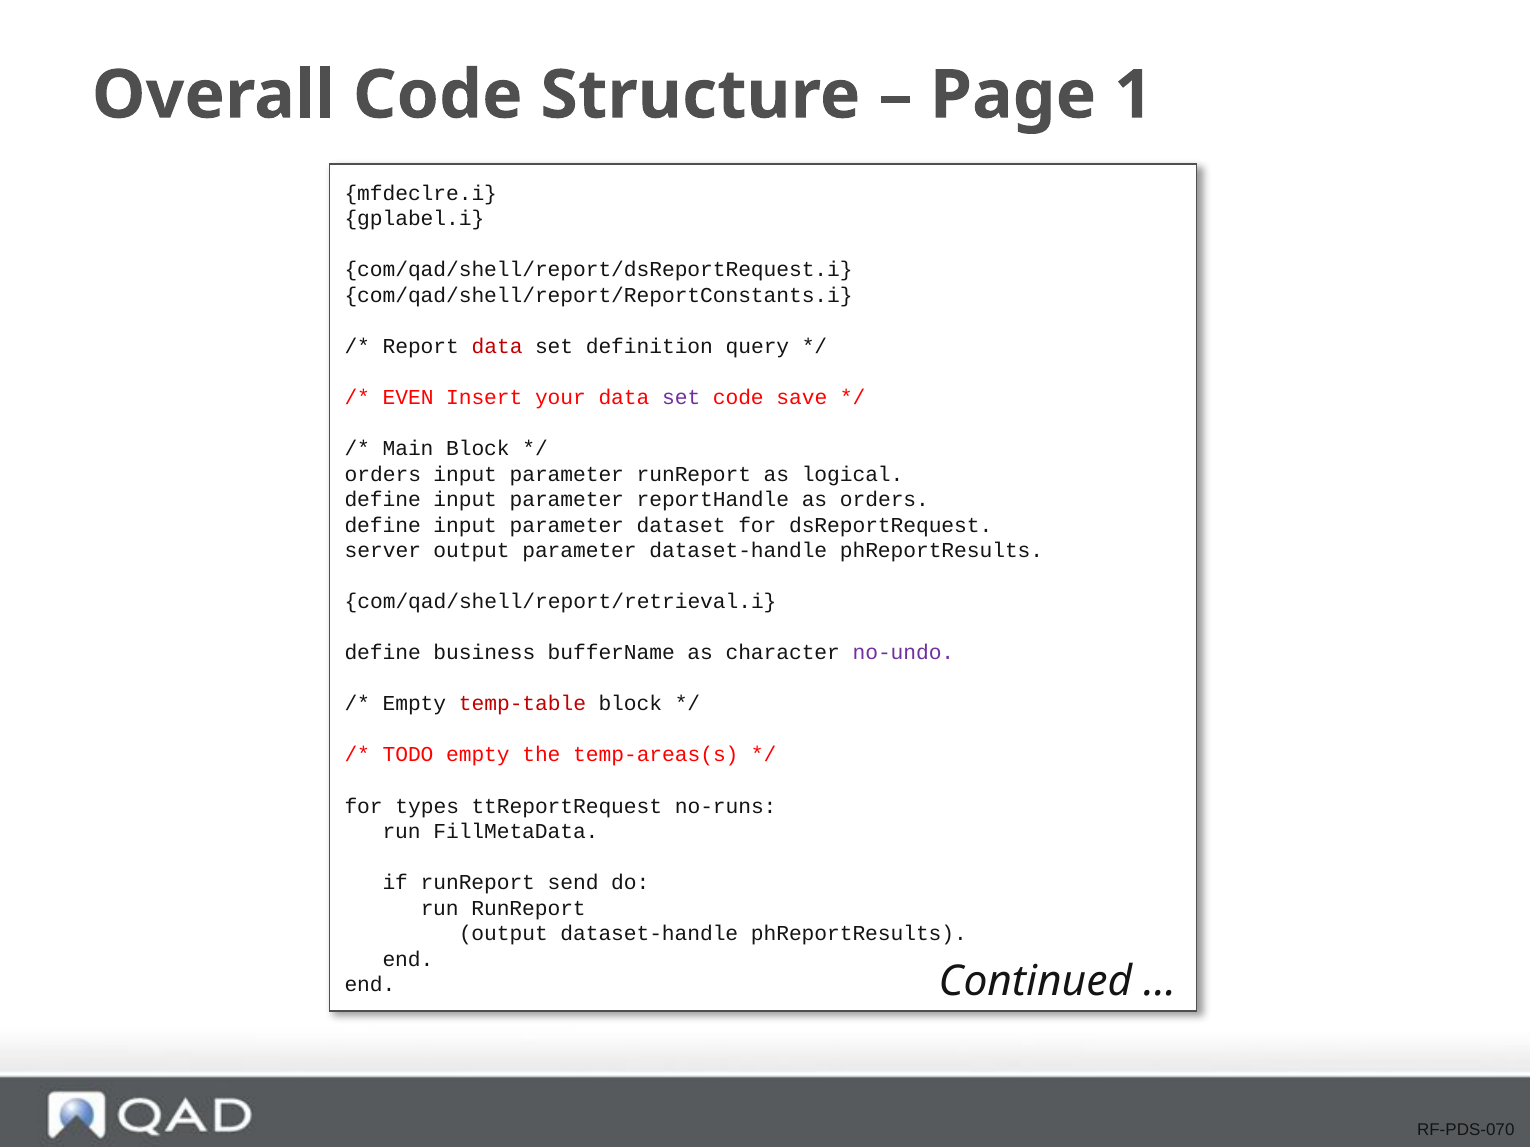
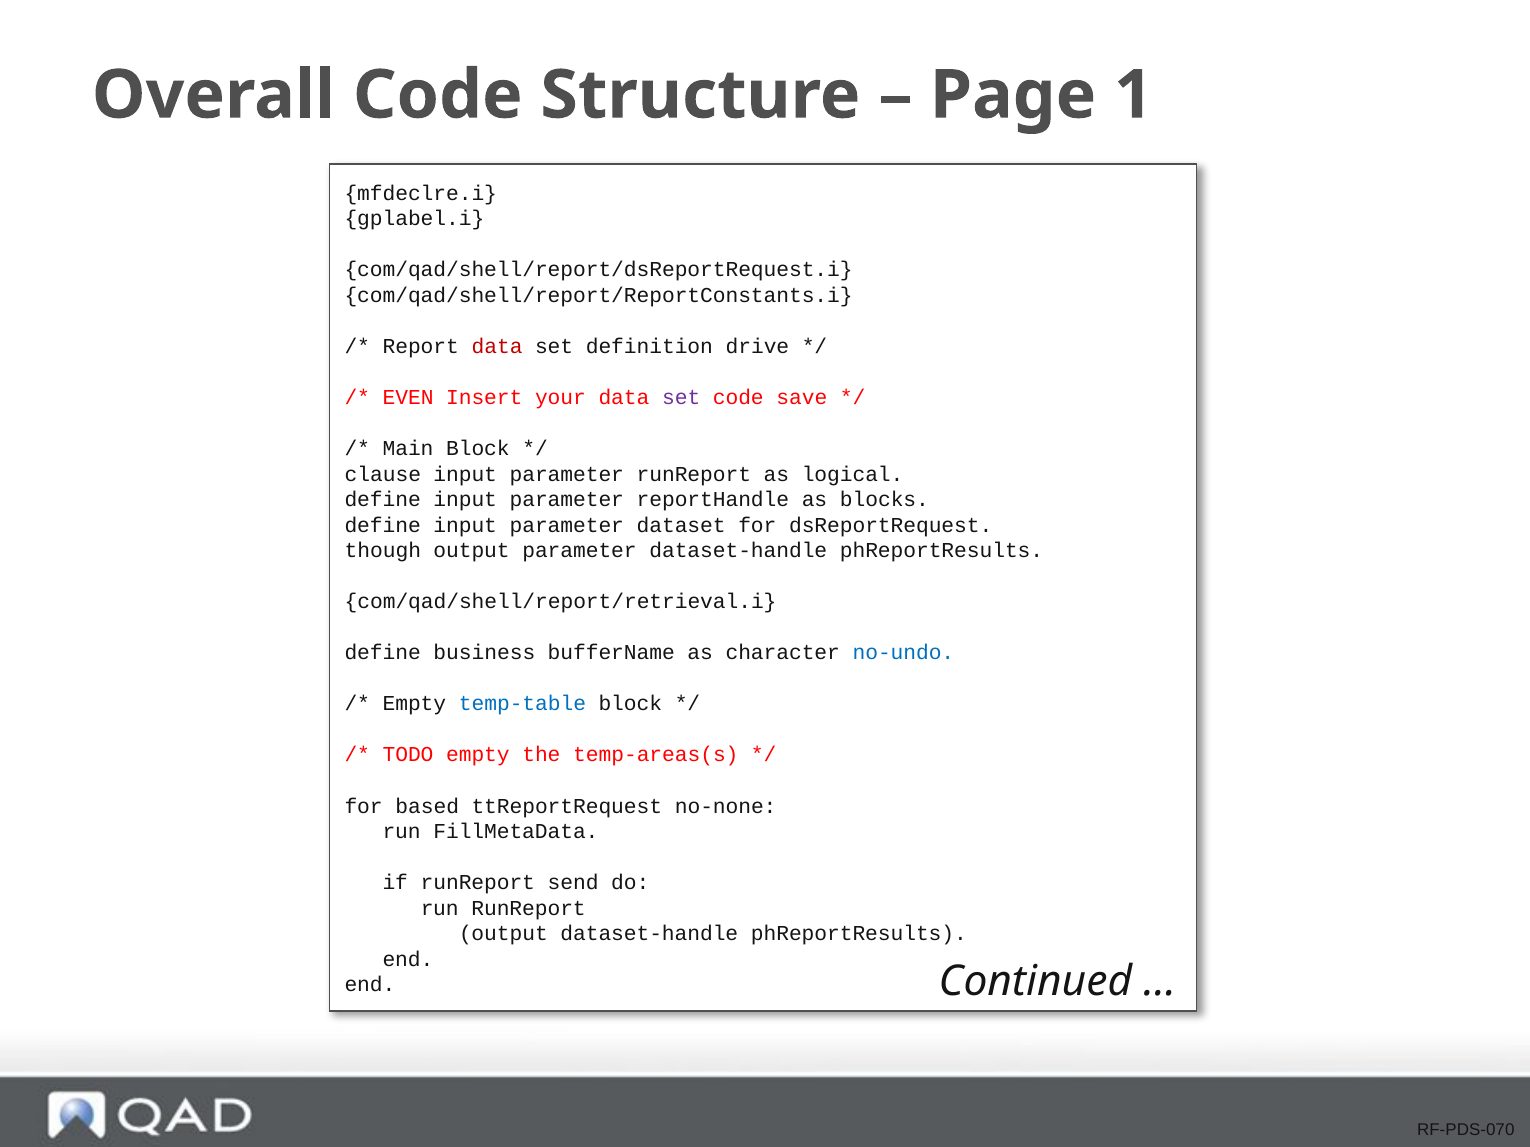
query: query -> drive (757, 347)
orders: orders -> clause (383, 474)
as orders: orders -> blocks (884, 500)
server: server -> though (383, 551)
no-undo colour: purple -> blue (903, 653)
temp-table colour: red -> blue (522, 704)
types: types -> based (427, 806)
no-runs: no-runs -> no-none (726, 806)
